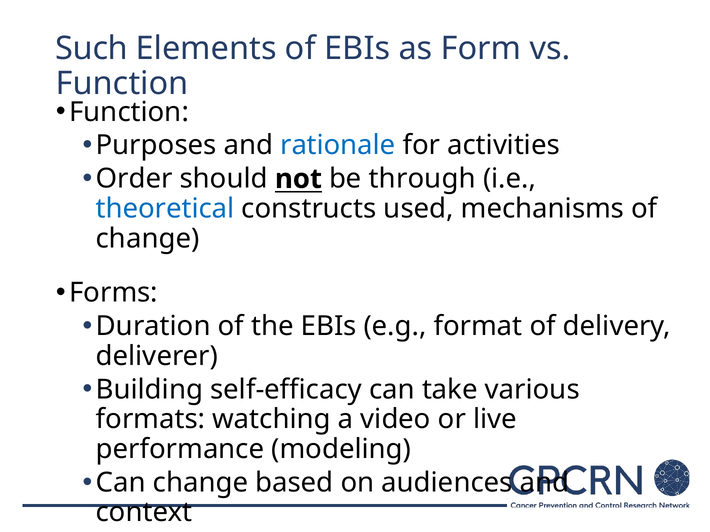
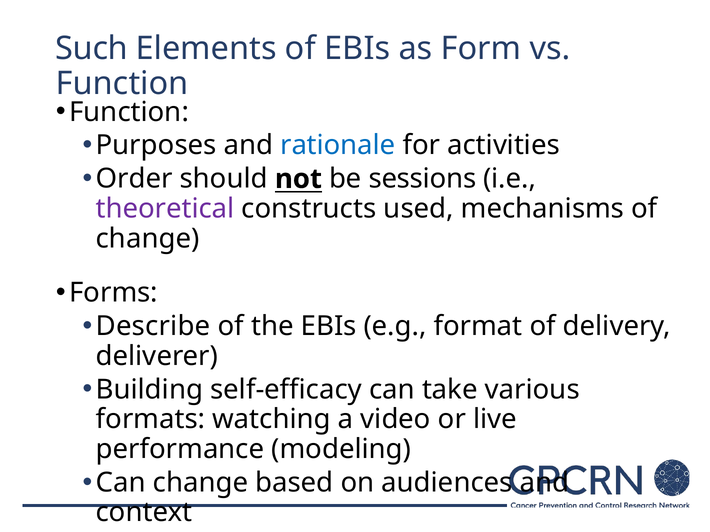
through: through -> sessions (422, 179)
theoretical colour: blue -> purple (165, 209)
Duration: Duration -> Describe (153, 326)
